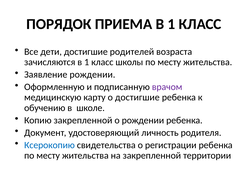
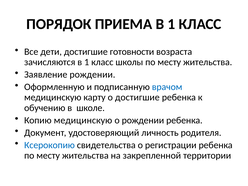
родителей: родителей -> готовности (132, 52)
врачом colour: purple -> blue (167, 87)
Копию закрепленной: закрепленной -> медицинскую (83, 120)
